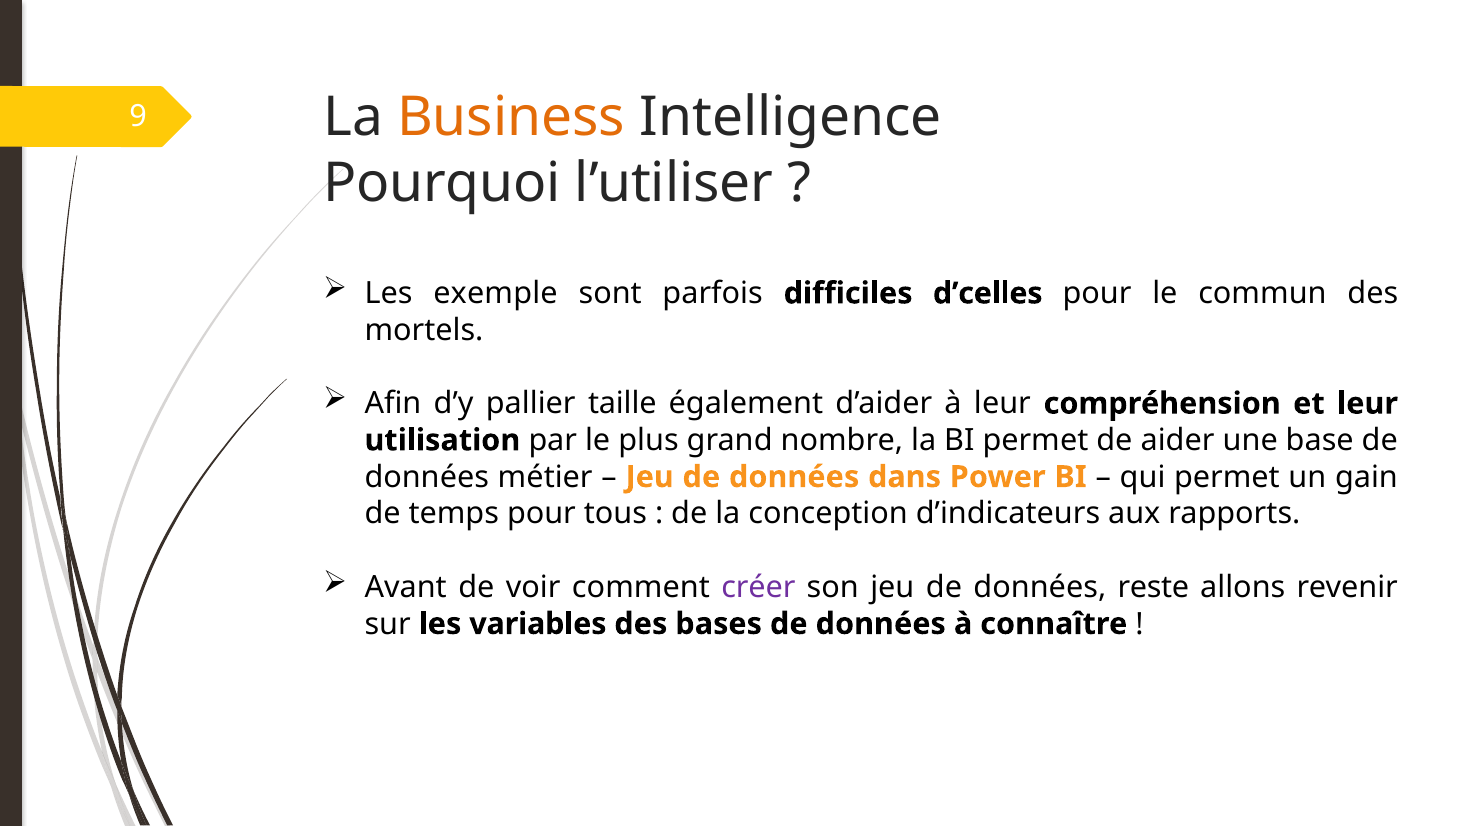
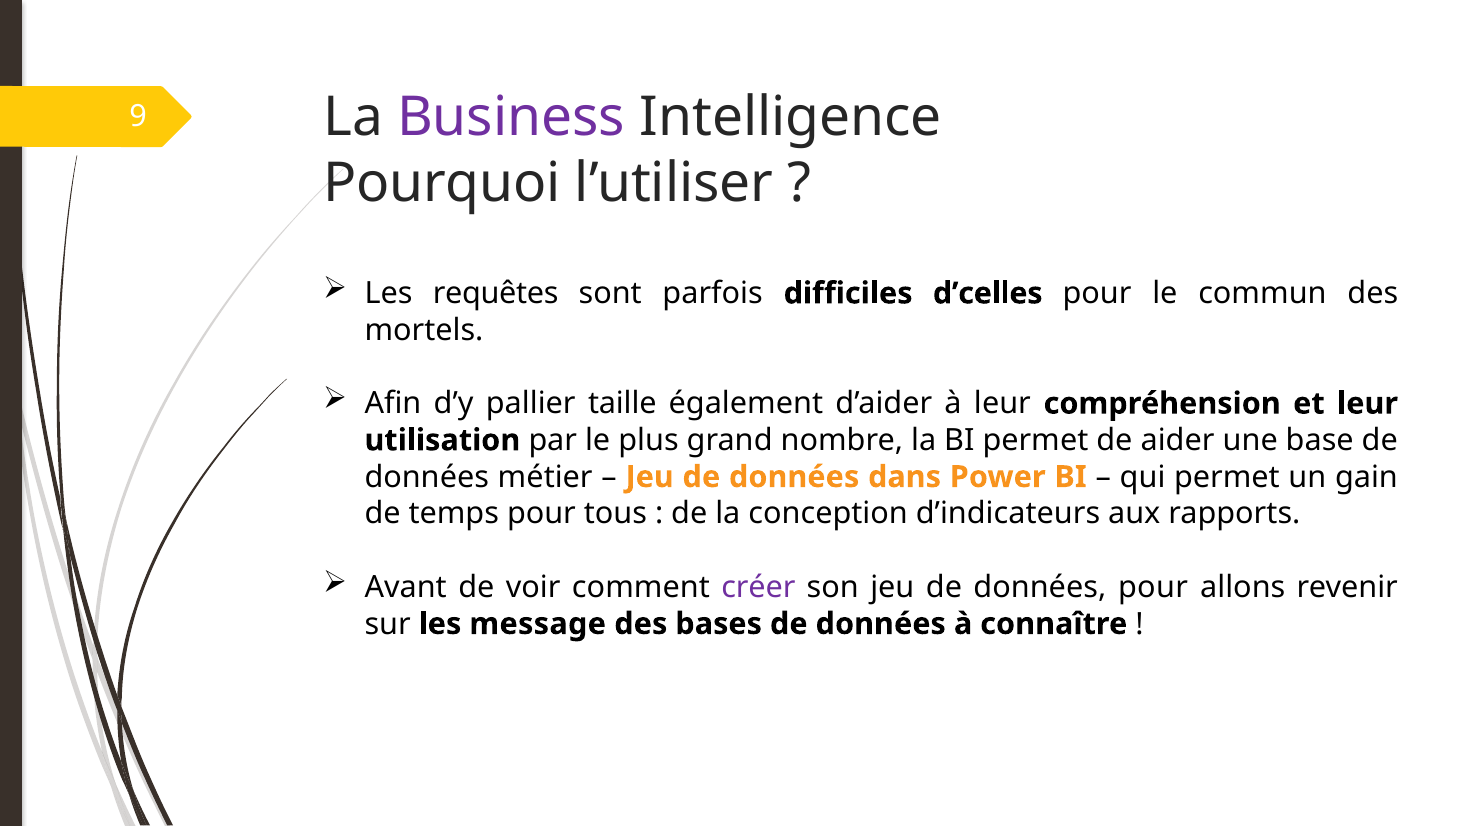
Business colour: orange -> purple (511, 118)
exemple: exemple -> requêtes (496, 293)
données reste: reste -> pour (1153, 587)
variables: variables -> message (538, 624)
